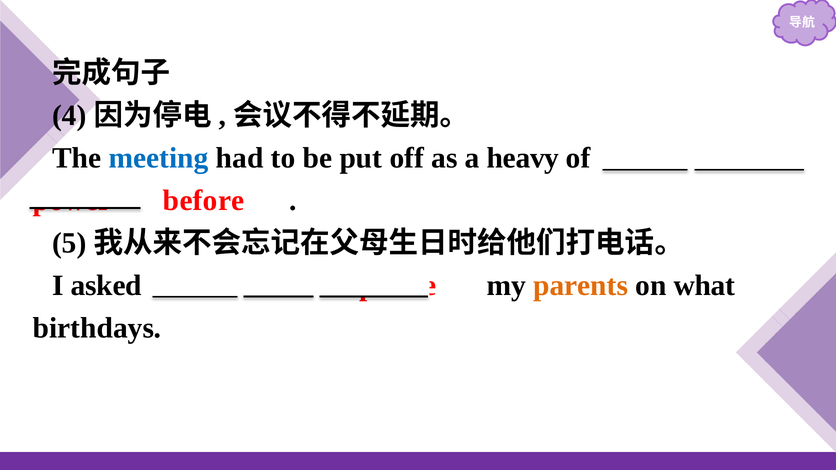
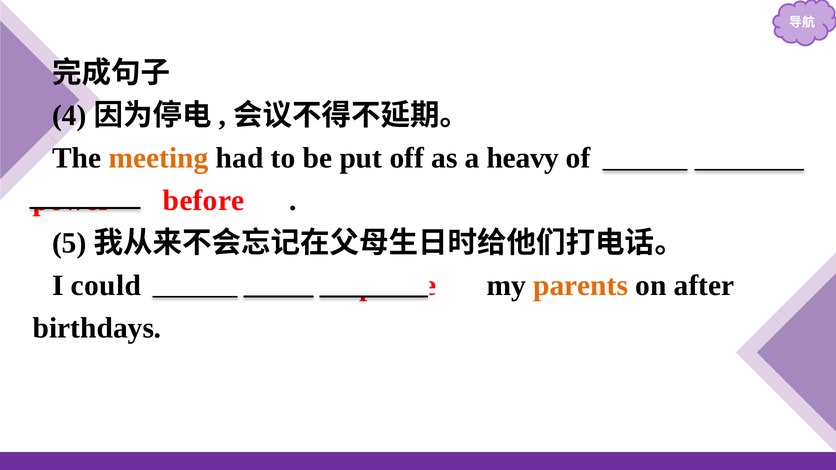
meeting colour: blue -> orange (159, 158)
asked: asked -> could (106, 286)
what: what -> after (704, 286)
